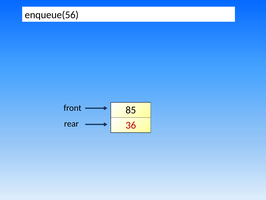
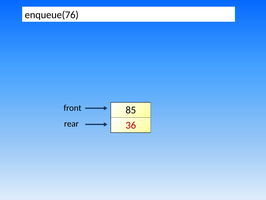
enqueue(56: enqueue(56 -> enqueue(76 (52, 15)
